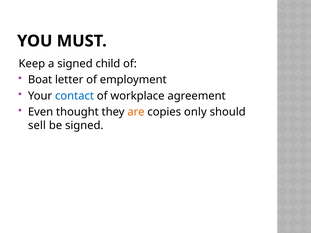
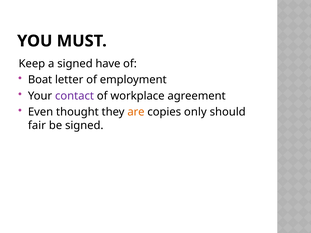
child: child -> have (108, 64)
contact colour: blue -> purple (74, 96)
sell: sell -> fair (37, 125)
